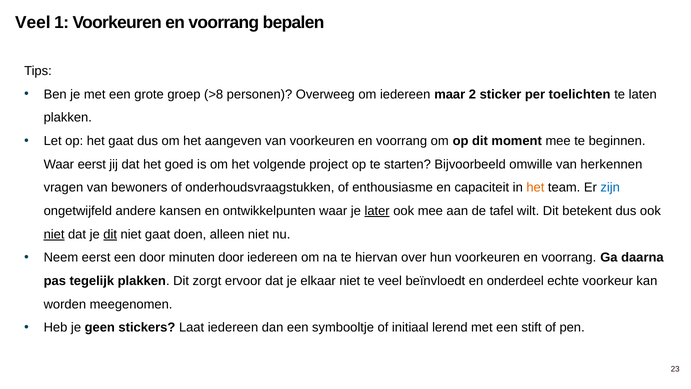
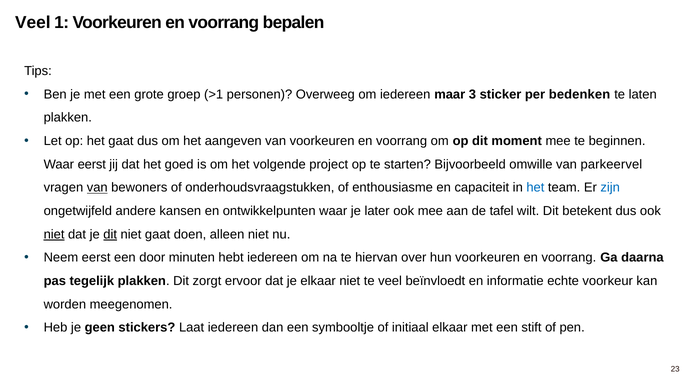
>8: >8 -> >1 (214, 94)
2: 2 -> 3 (472, 94)
toelichten: toelichten -> bedenken (580, 94)
herkennen: herkennen -> parkeervel (611, 164)
van underline: none -> present (97, 187)
het colour: orange -> blue (535, 187)
later underline: present -> none (377, 211)
minuten door: door -> hebt (231, 257)
onderdeel: onderdeel -> informatie (515, 281)
initiaal lerend: lerend -> elkaar (450, 327)
